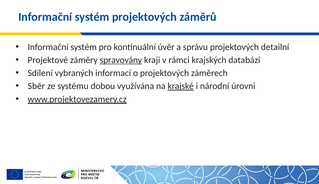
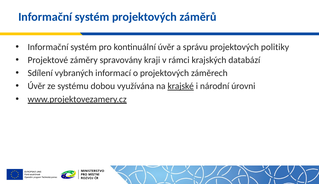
detailní: detailní -> politiky (275, 47)
spravovány underline: present -> none (121, 60)
Sběr: Sběr -> Úvěr (36, 86)
